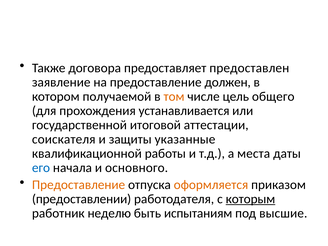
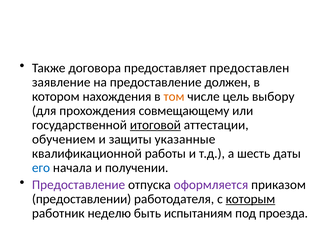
получаемой: получаемой -> нахождения (117, 96)
общего: общего -> выбору (273, 96)
устанавливается: устанавливается -> совмещающему (184, 111)
итоговой underline: none -> present (155, 125)
соискателя: соискателя -> обучением (64, 139)
места: места -> шесть (254, 154)
основного: основного -> получении (137, 168)
Предоставление colour: orange -> purple (79, 185)
оформляется colour: orange -> purple (211, 185)
высшие: высшие -> проезда (283, 213)
